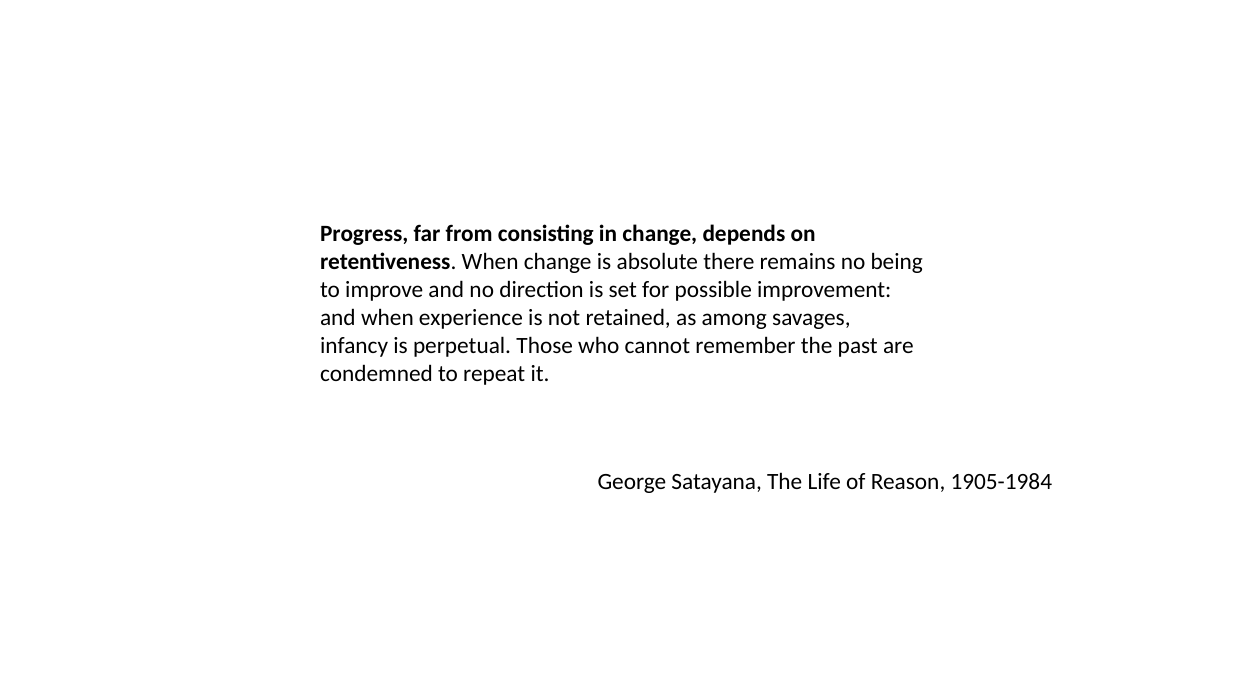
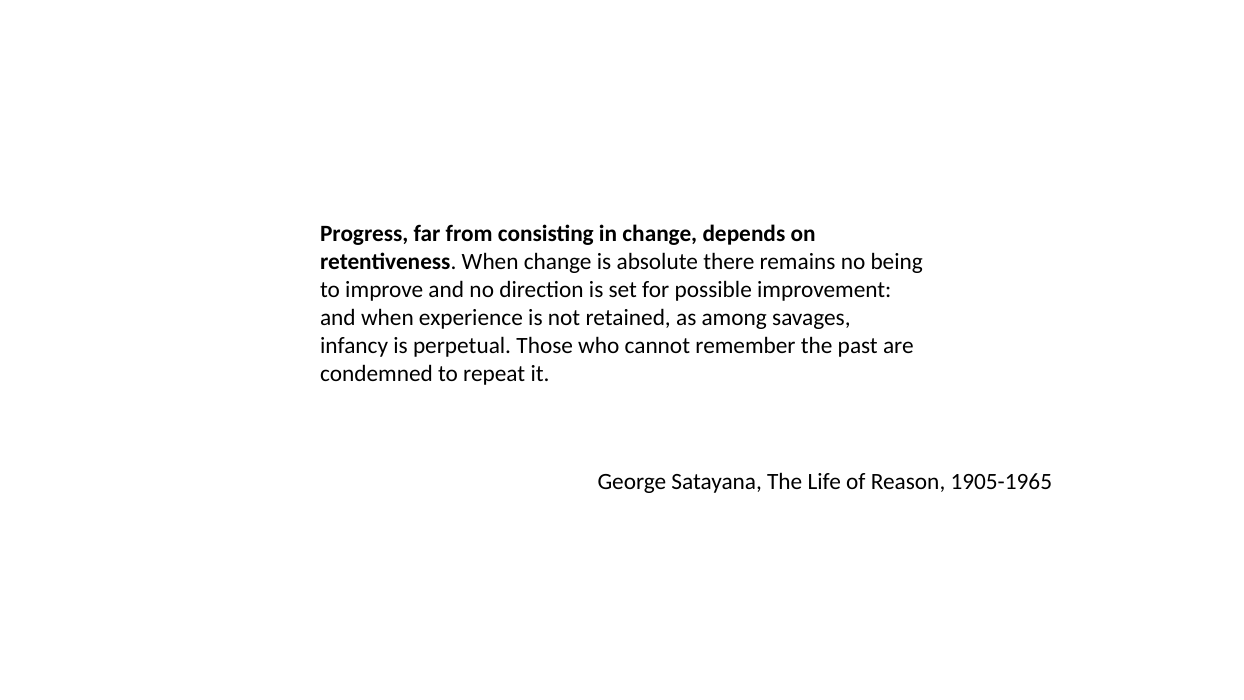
1905-1984: 1905-1984 -> 1905-1965 (1001, 481)
